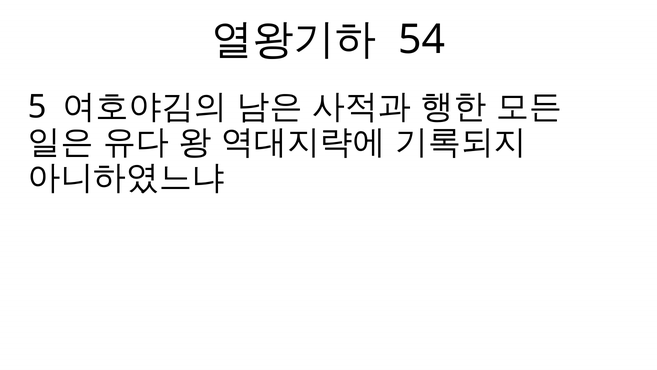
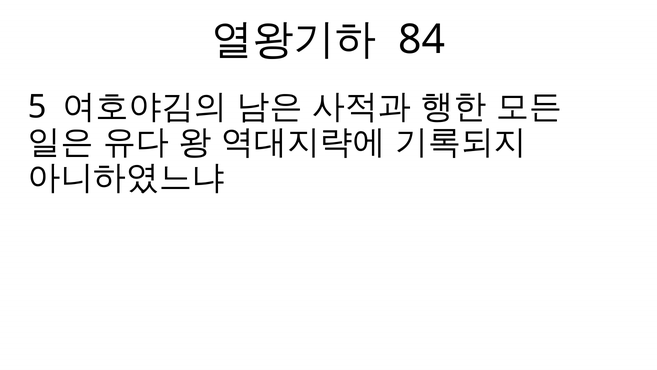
54: 54 -> 84 (422, 40)
